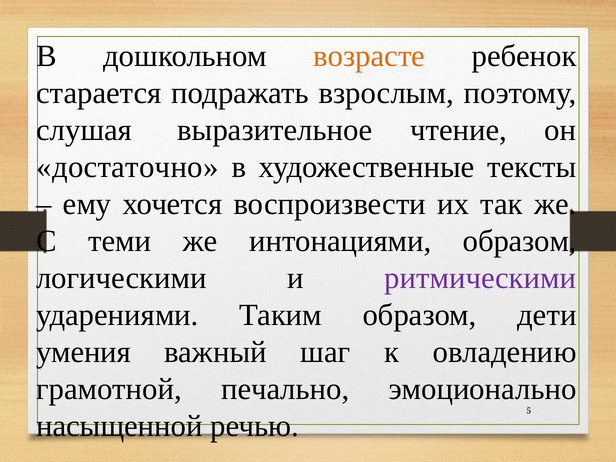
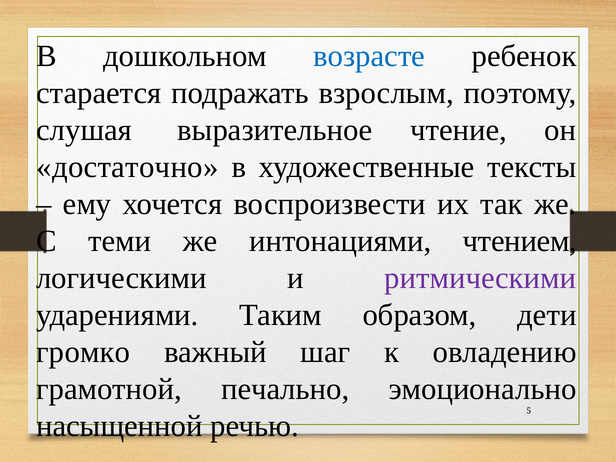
возрасте colour: orange -> blue (369, 56)
интонациями образом: образом -> чтением (520, 241)
умения: умения -> громко (83, 352)
